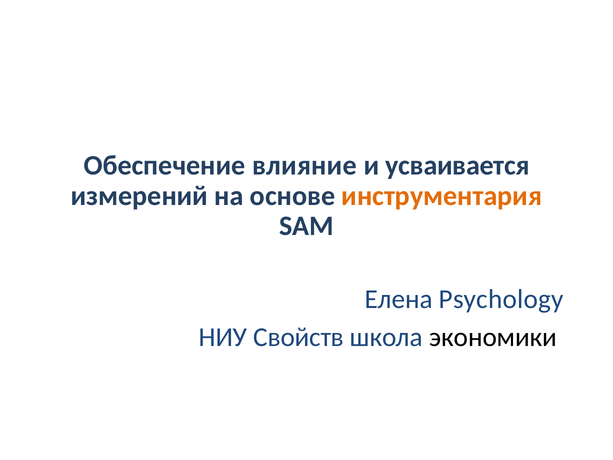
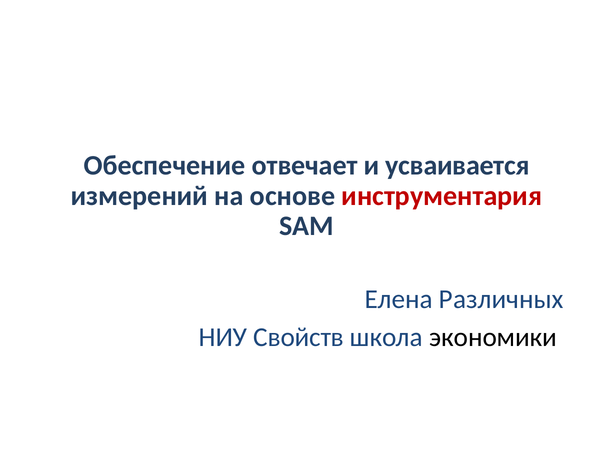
влияние: влияние -> отвечает (305, 165)
инструментария colour: orange -> red (442, 196)
Psychology: Psychology -> Различных (501, 299)
